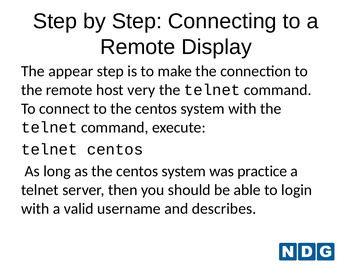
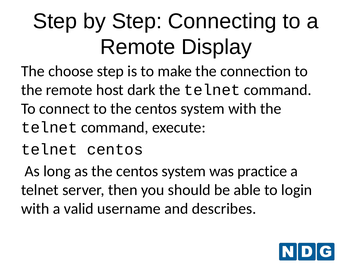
appear: appear -> choose (71, 71)
very: very -> dark (141, 90)
